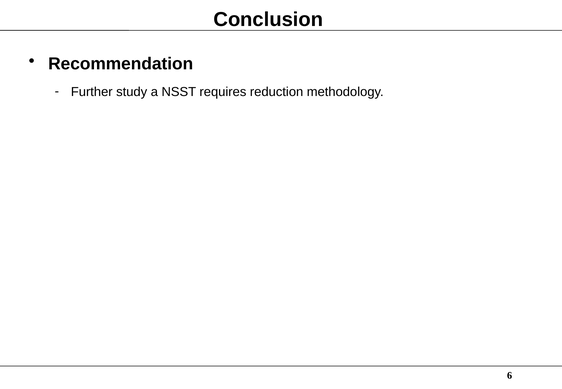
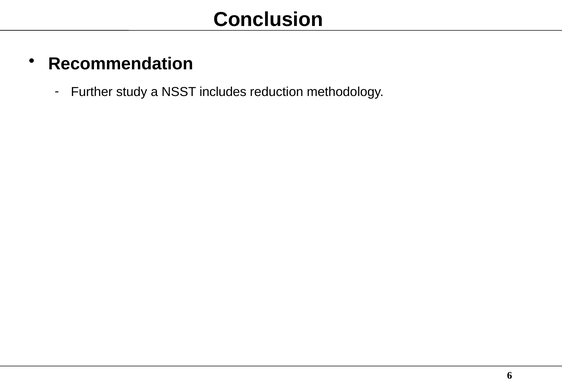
requires: requires -> includes (223, 92)
